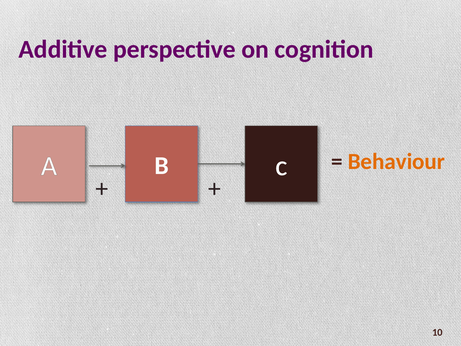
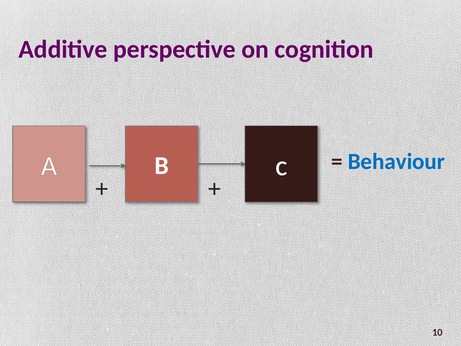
Behaviour colour: orange -> blue (396, 162)
